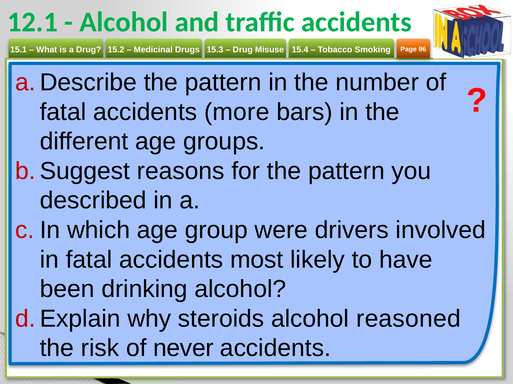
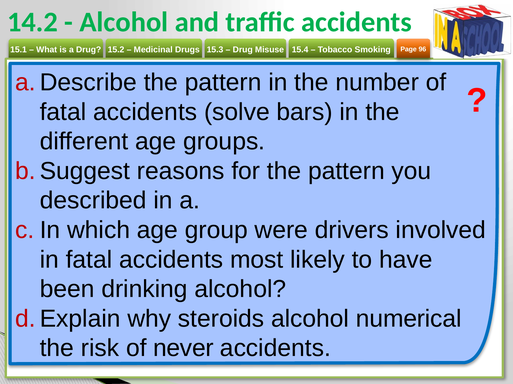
12.1: 12.1 -> 14.2 (32, 22)
more: more -> solve (237, 112)
reasoned: reasoned -> numerical (409, 319)
